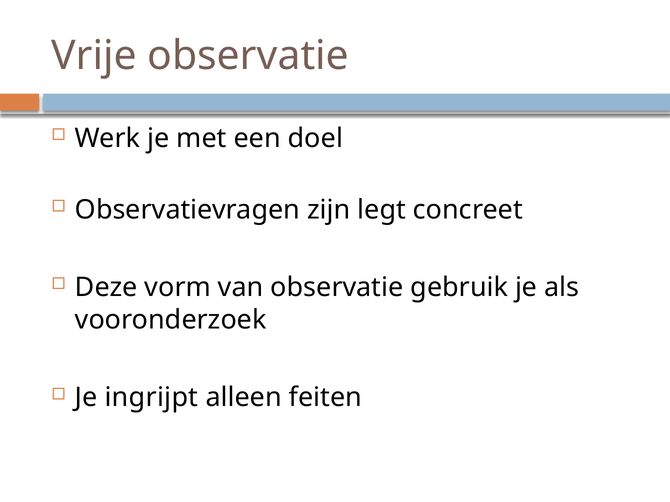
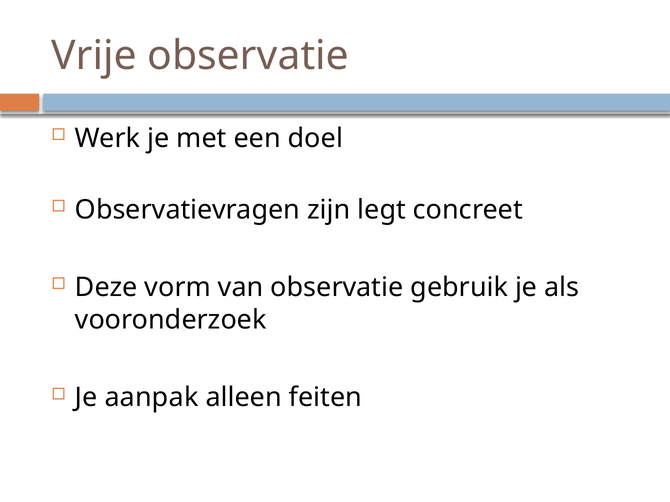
ingrijpt: ingrijpt -> aanpak (151, 398)
